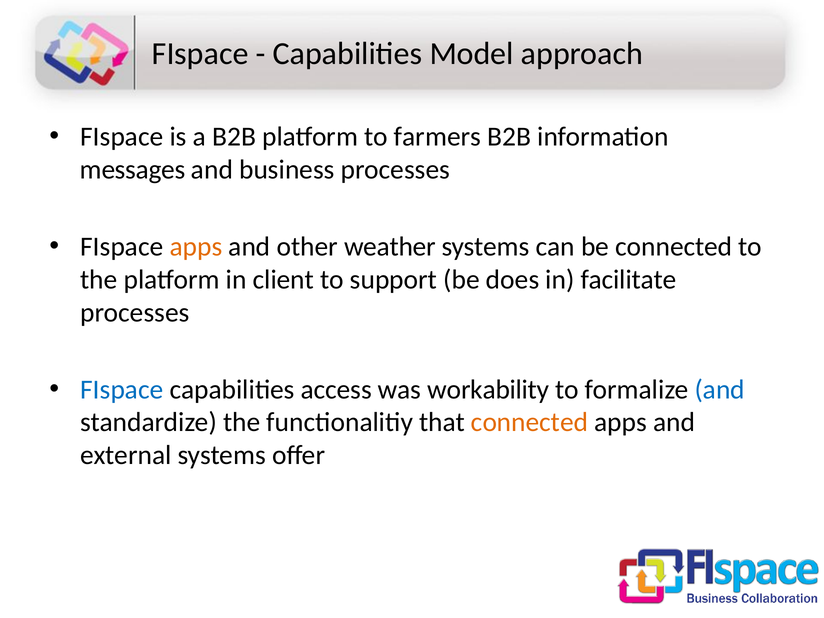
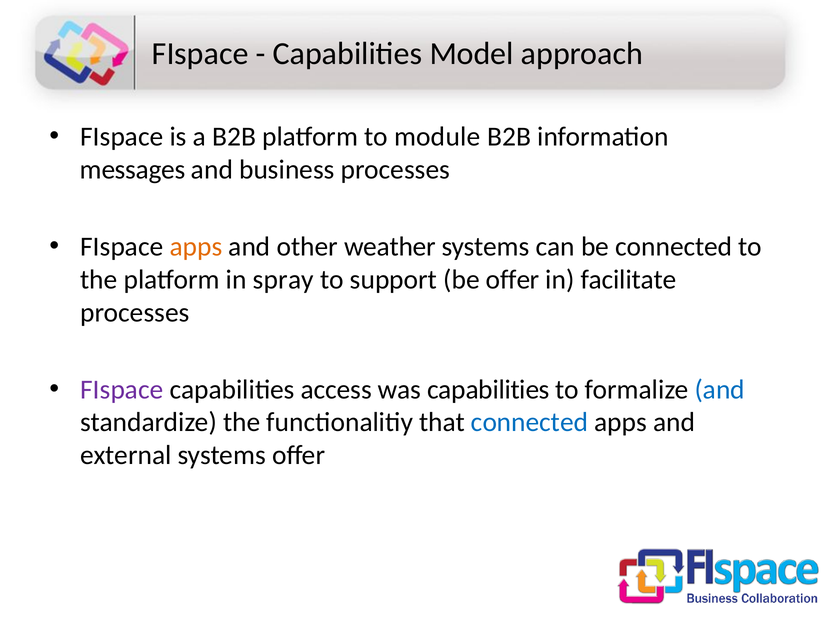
farmers: farmers -> module (437, 137)
client: client -> spray (283, 280)
be does: does -> offer (513, 280)
FIspace colour: blue -> purple (122, 389)
was workability: workability -> capabilities (488, 389)
connected colour: orange -> blue (530, 422)
